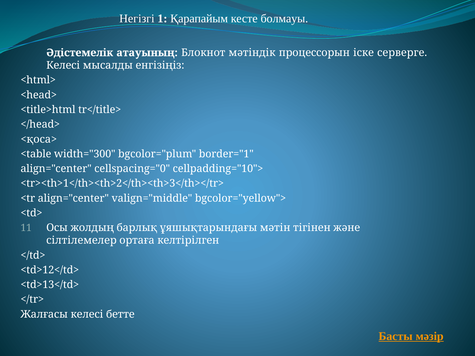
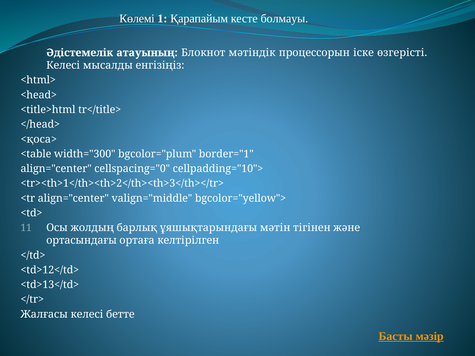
Негізгі: Негізгі -> Көлемі (137, 19)
серверге: серверге -> өзгерісті (402, 53)
сілтілемелер: сілтілемелер -> ортасындағы (82, 241)
